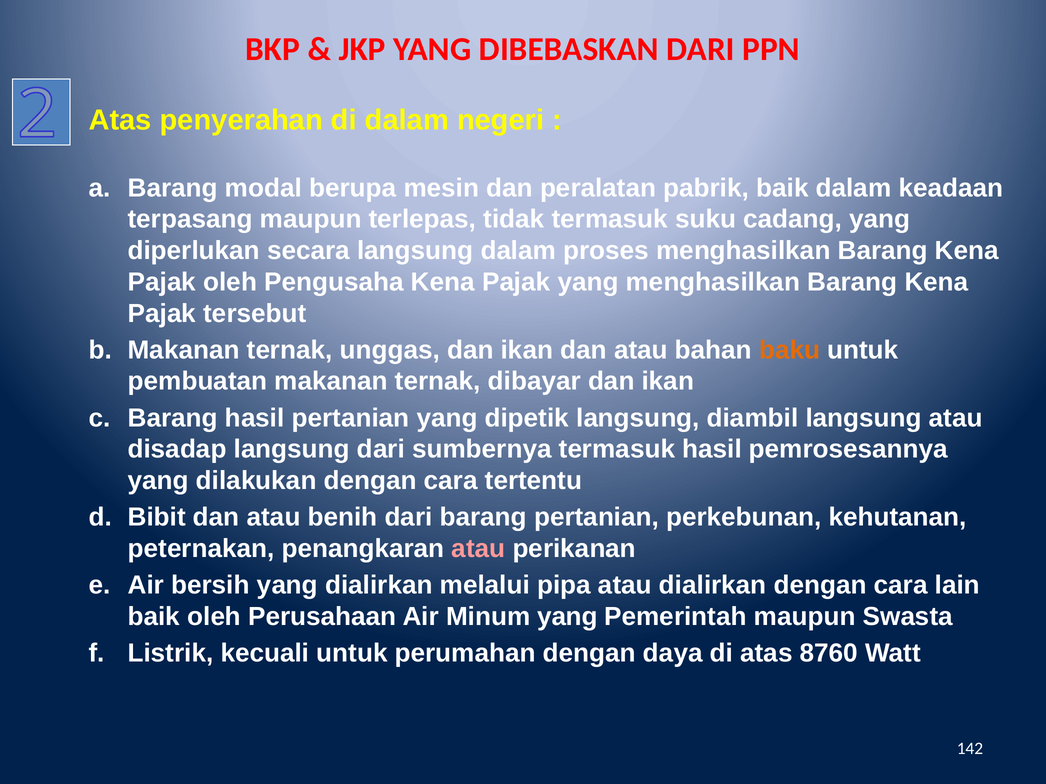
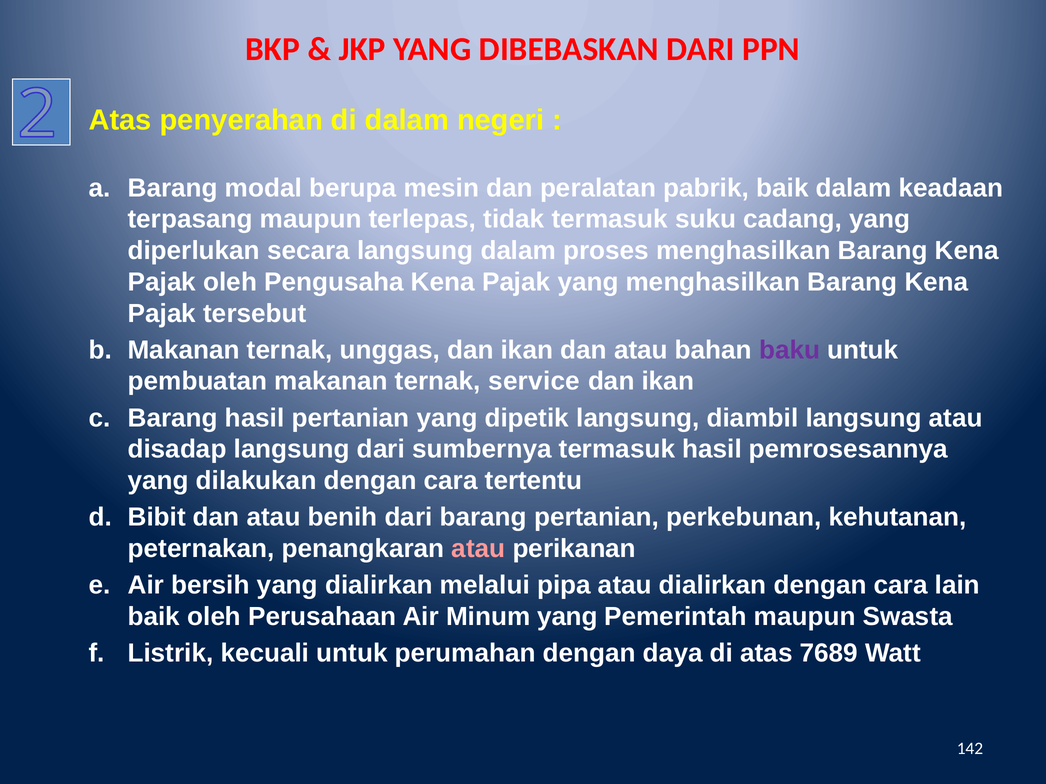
baku colour: orange -> purple (790, 350)
dibayar: dibayar -> service (534, 382)
8760: 8760 -> 7689 (829, 654)
